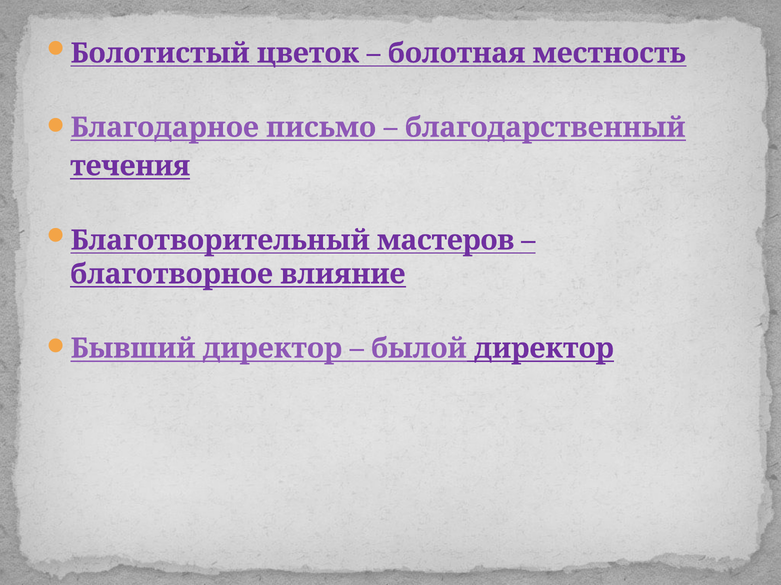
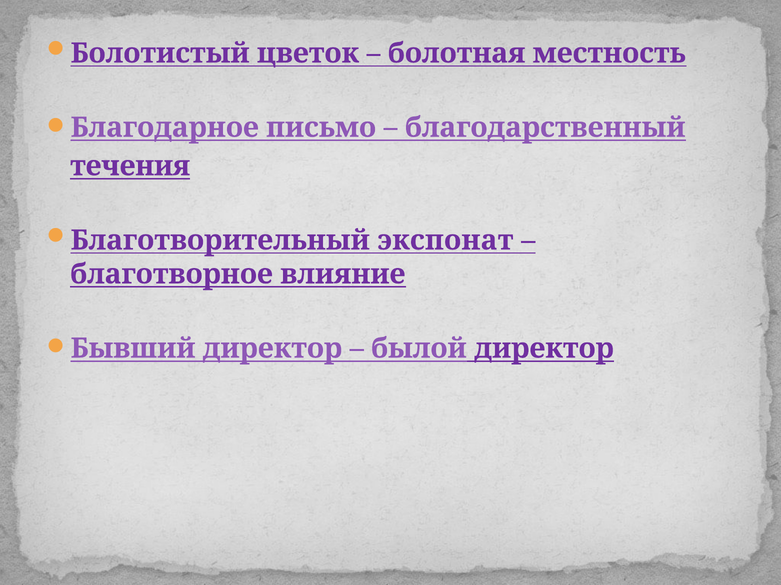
мастеров: мастеров -> экспонат (445, 241)
